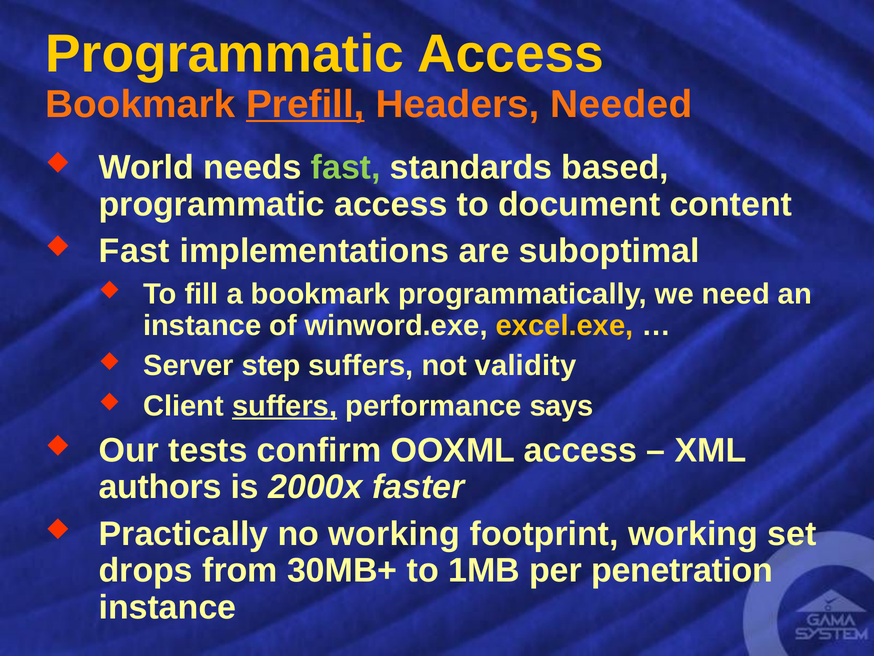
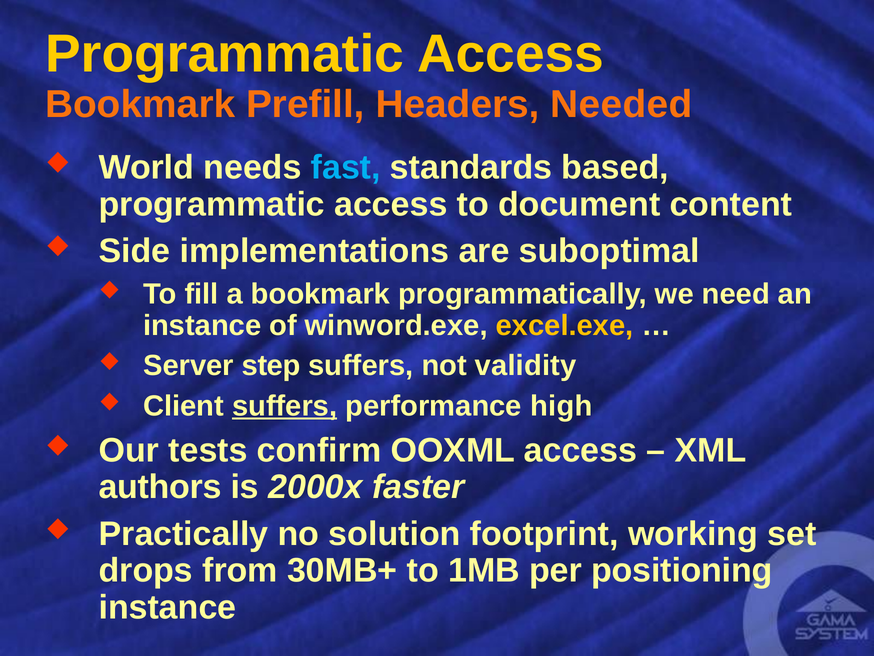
Prefill underline: present -> none (305, 104)
fast colour: light green -> light blue (346, 167)
Fast: Fast -> Side (135, 251)
says: says -> high (561, 406)
no working: working -> solution (394, 534)
penetration: penetration -> positioning (682, 570)
